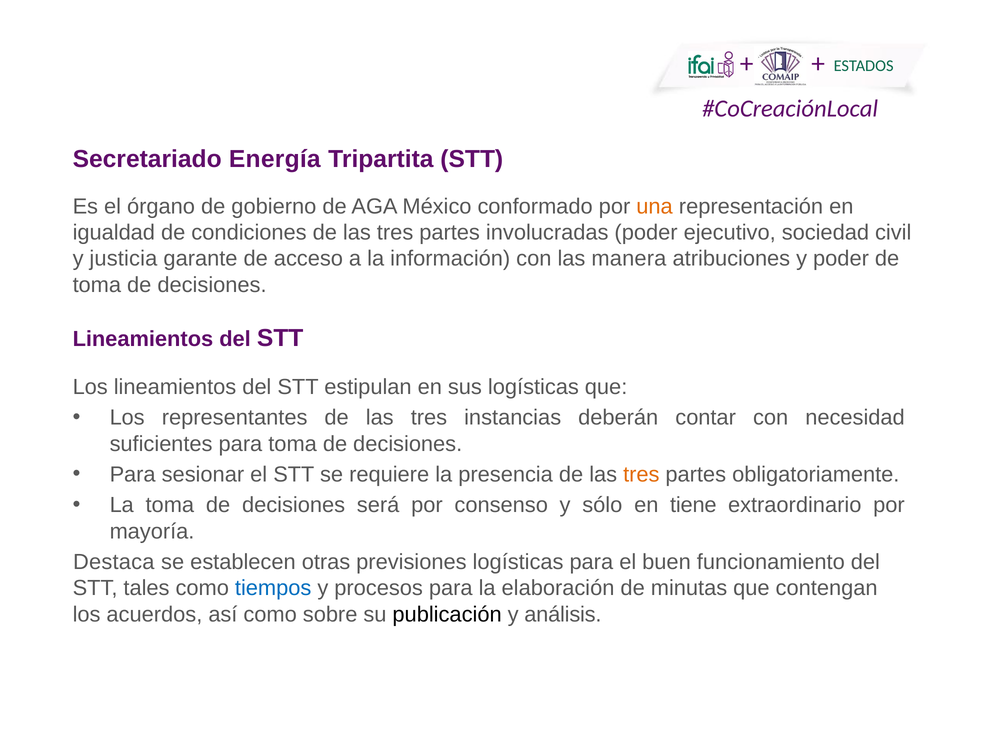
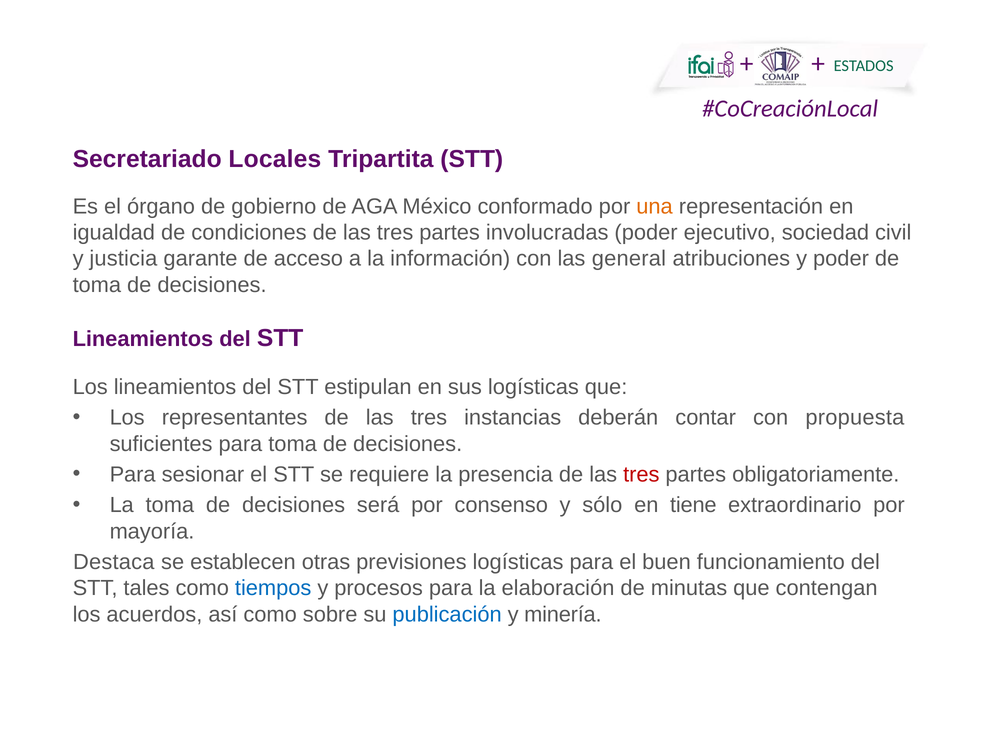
Energía: Energía -> Locales (275, 159)
manera: manera -> general (629, 259)
necesidad: necesidad -> propuesta (855, 418)
tres colour: orange -> red (641, 475)
publicación colour: black -> blue (447, 615)
análisis: análisis -> minería (563, 615)
